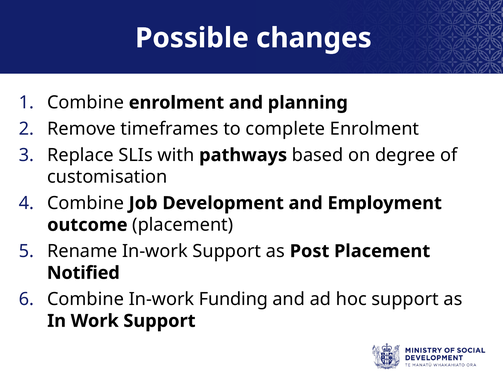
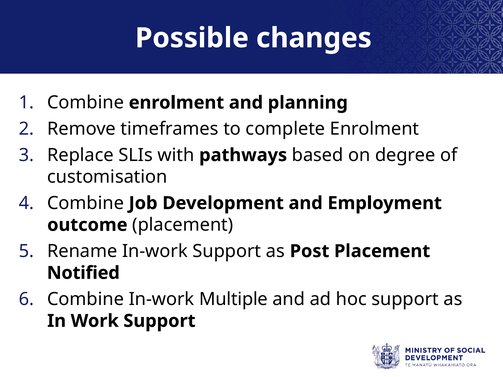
Funding: Funding -> Multiple (233, 299)
